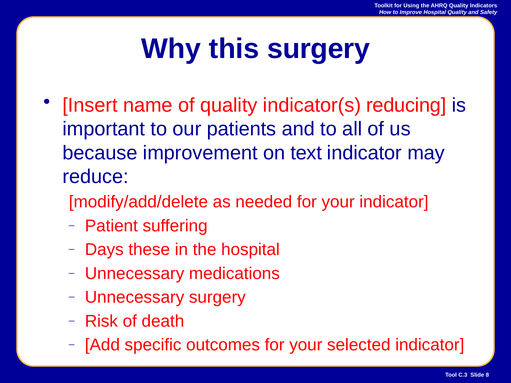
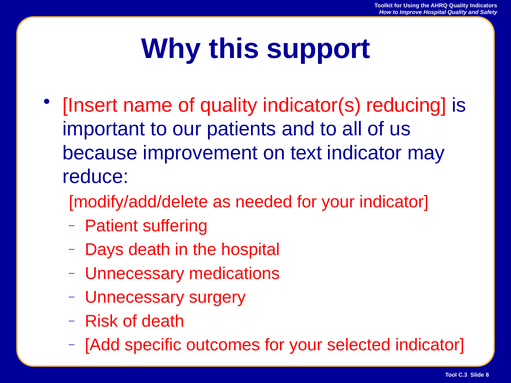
this surgery: surgery -> support (319, 49)
Days these: these -> death (149, 250)
